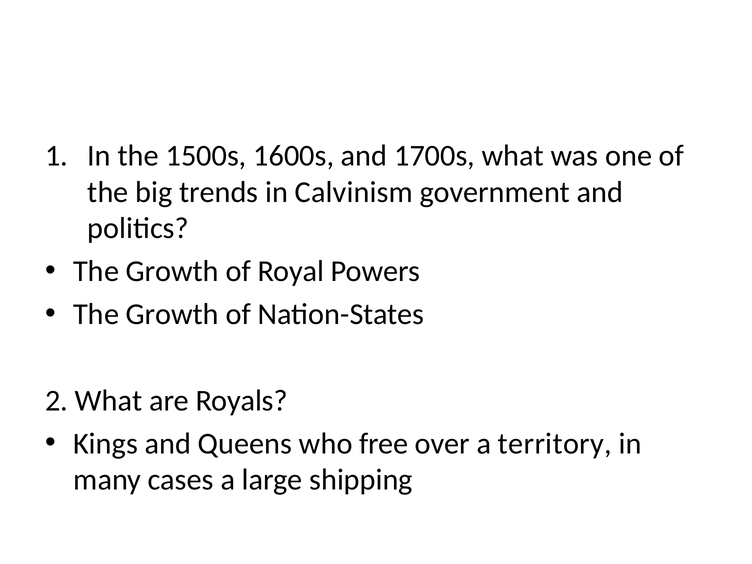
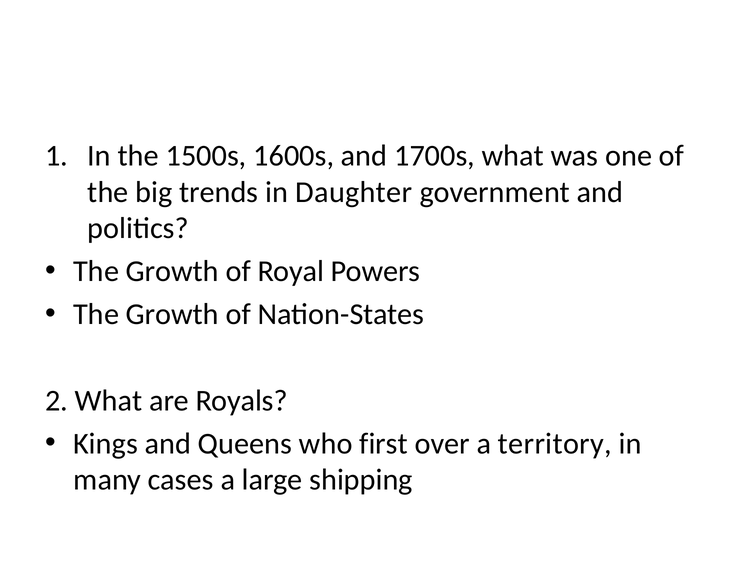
Calvinism: Calvinism -> Daughter (354, 192)
free: free -> first (384, 444)
